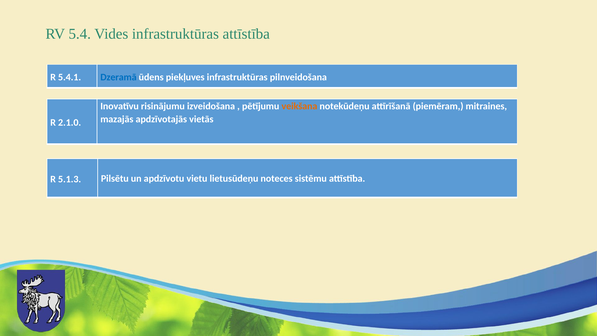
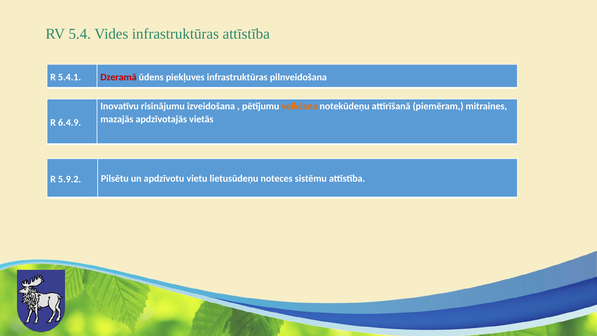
Dzeramā colour: blue -> red (118, 77)
2.1.0: 2.1.0 -> 6.4.9 (70, 122)
5.1.3: 5.1.3 -> 5.9.2 (70, 179)
